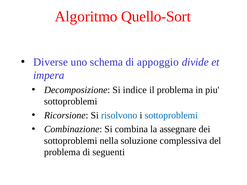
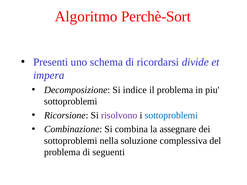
Quello-Sort: Quello-Sort -> Perchè-Sort (156, 16)
Diverse: Diverse -> Presenti (51, 62)
appoggio: appoggio -> ricordarsi (158, 62)
risolvono colour: blue -> purple (119, 115)
